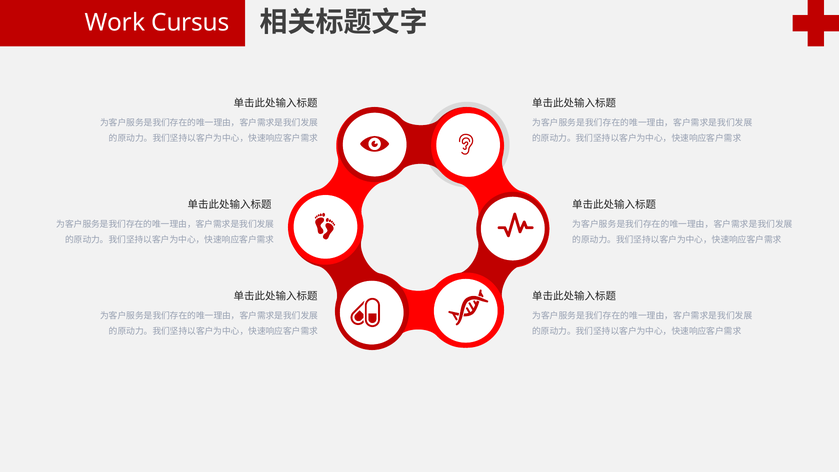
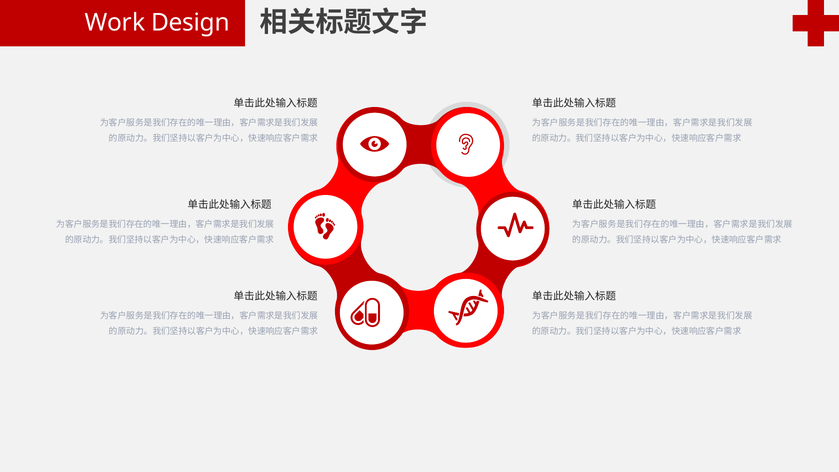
Cursus: Cursus -> Design (190, 23)
